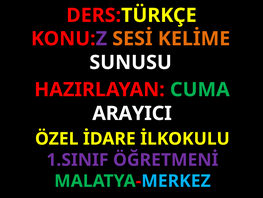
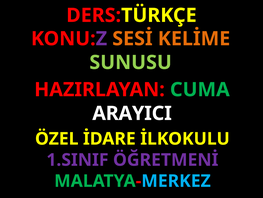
SUNUSU colour: white -> light green (131, 62)
